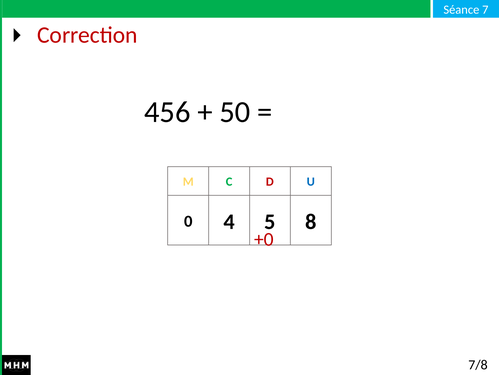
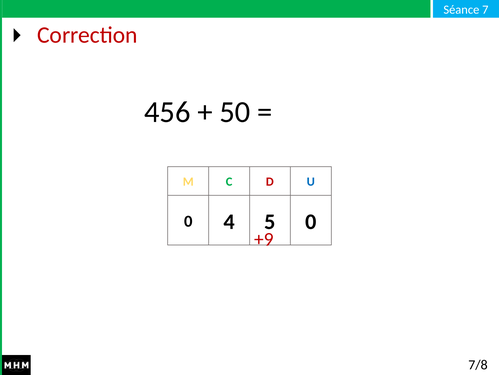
5 8: 8 -> 0 (311, 221)
+0: +0 -> +9 (264, 239)
